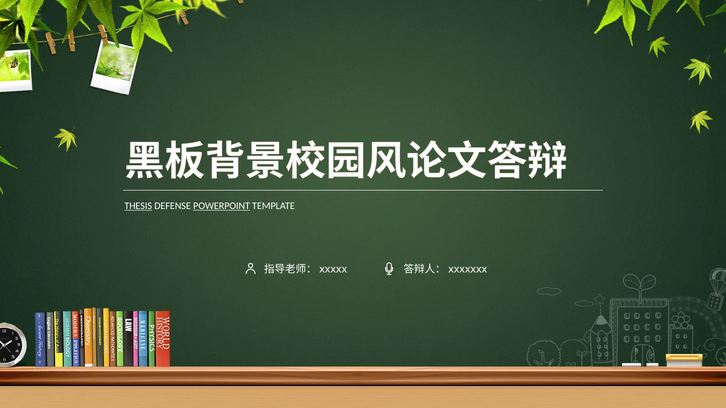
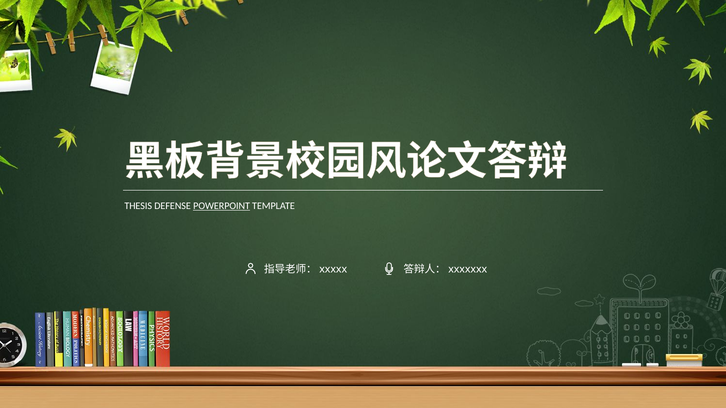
THESIS underline: present -> none (138, 206)
